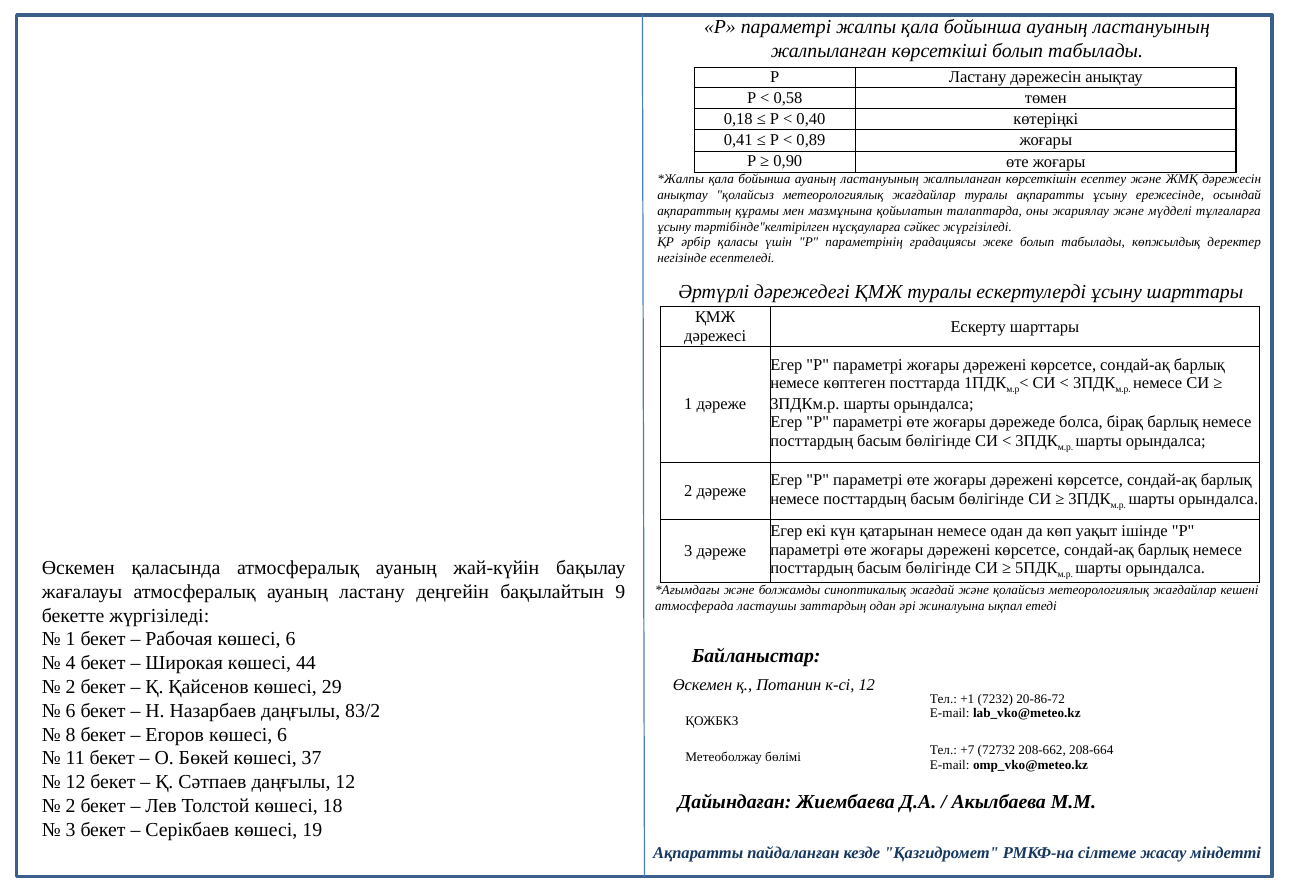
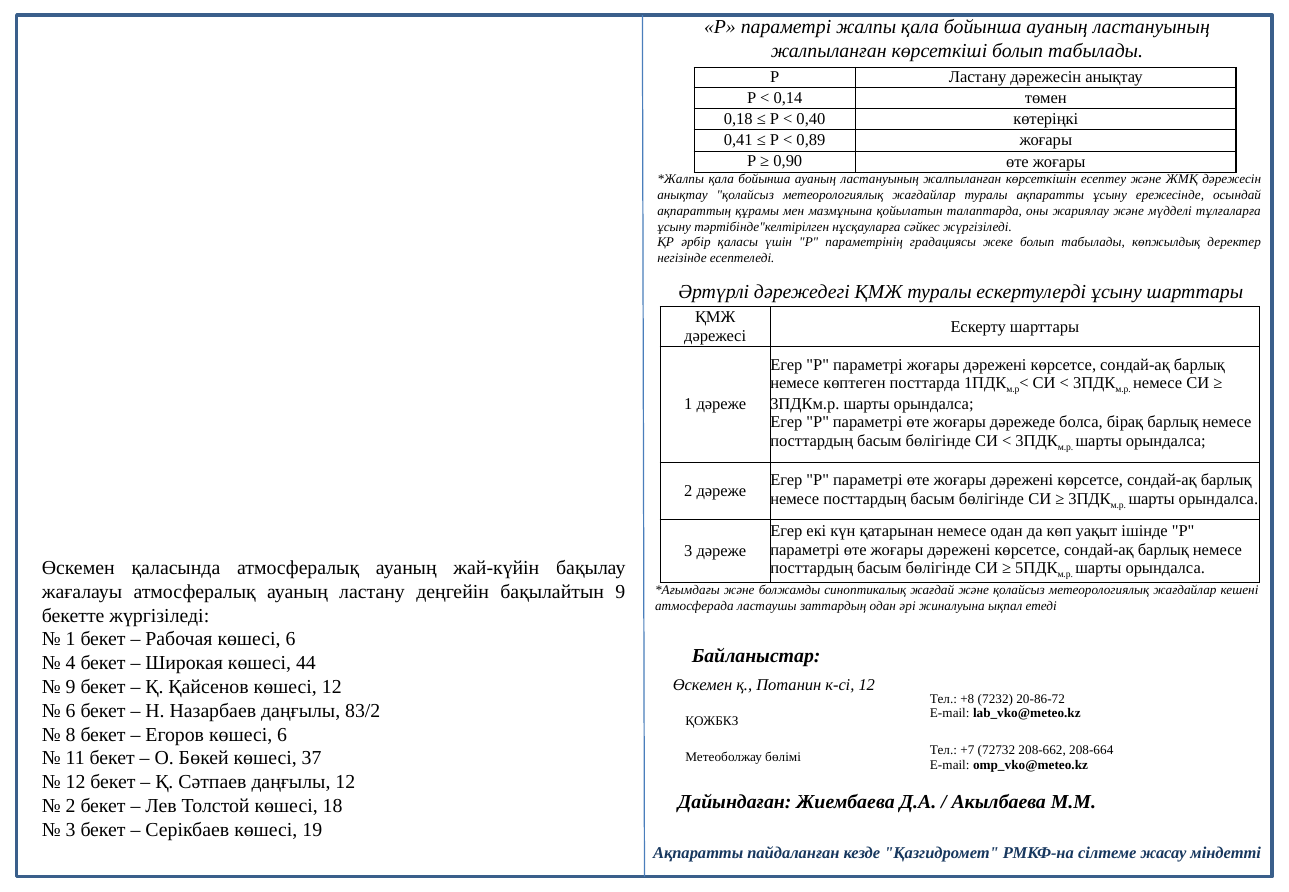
0,58: 0,58 -> 0,14 (788, 98)
2: 2 -> 9 (71, 687)
көшесі 29: 29 -> 12 (332, 687)
+1: +1 -> +8 (967, 699)
